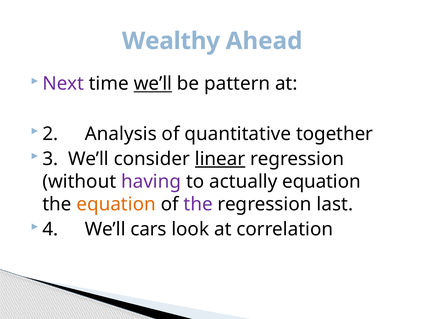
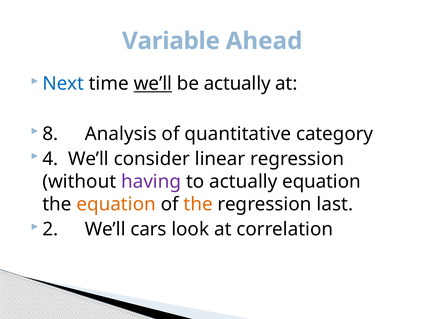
Wealthy: Wealthy -> Variable (171, 41)
Next colour: purple -> blue (63, 84)
be pattern: pattern -> actually (237, 84)
2: 2 -> 8 (50, 134)
together: together -> category (335, 134)
3: 3 -> 4 (50, 159)
linear underline: present -> none (220, 159)
the colour: purple -> orange (198, 204)
4: 4 -> 2 (50, 229)
